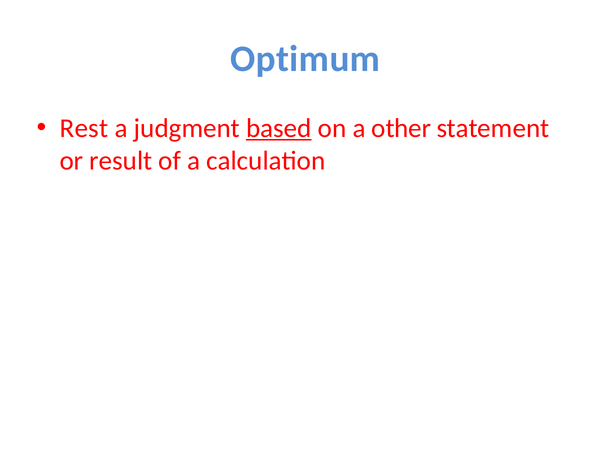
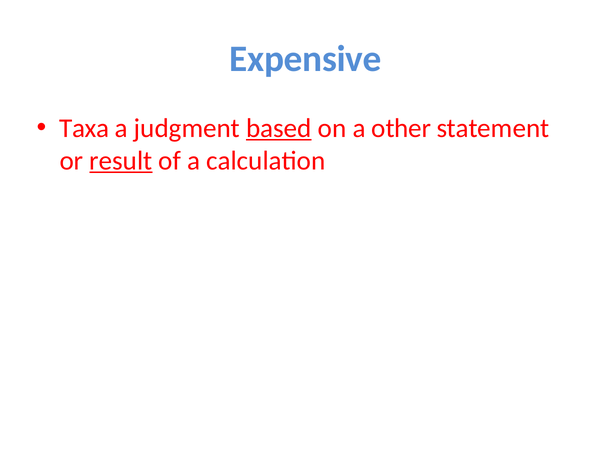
Optimum: Optimum -> Expensive (306, 59)
Rest: Rest -> Taxa (84, 128)
result underline: none -> present (121, 161)
